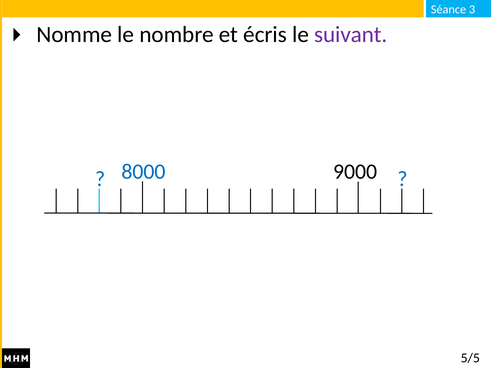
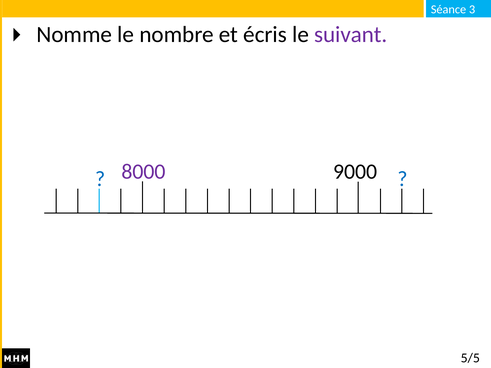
8000 colour: blue -> purple (143, 172)
